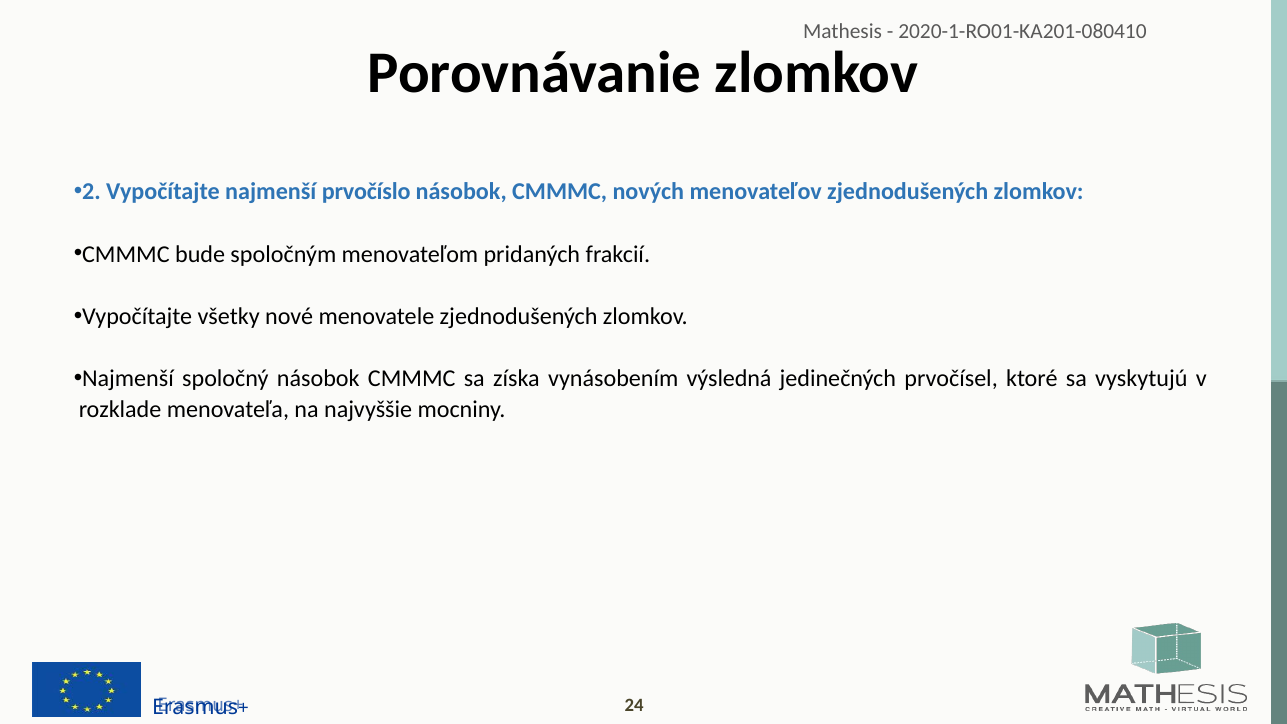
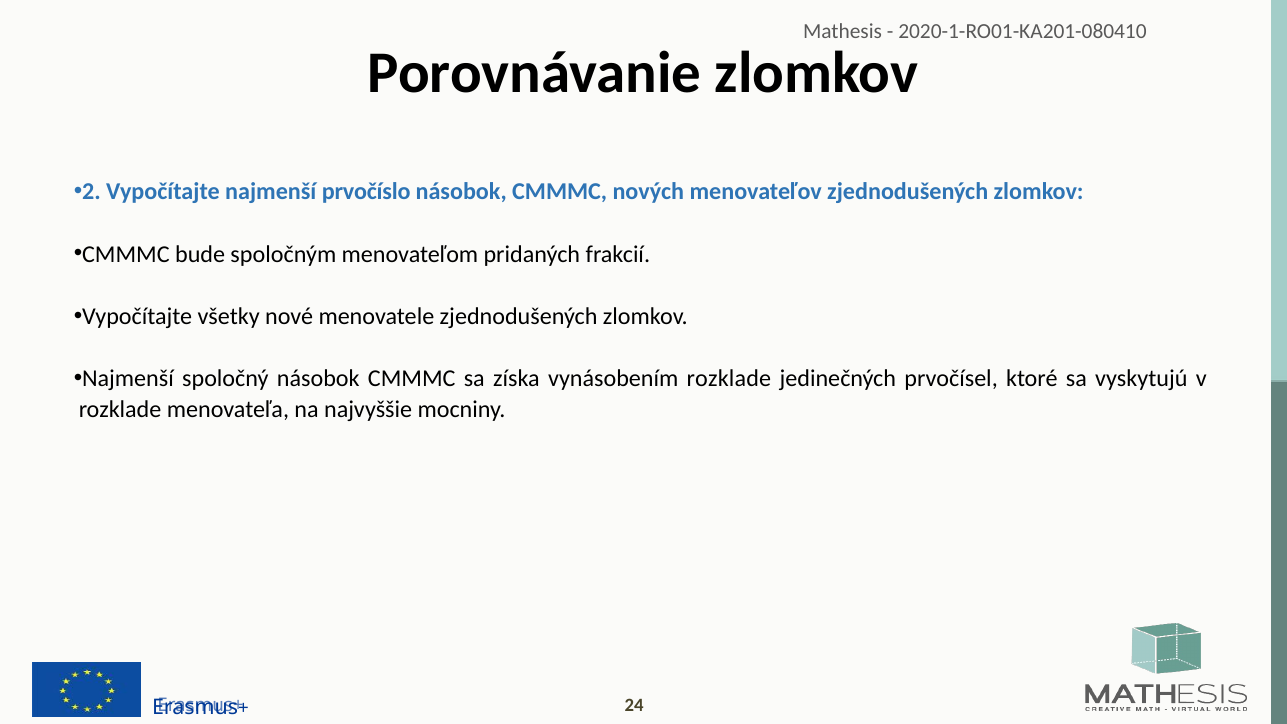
vynásobením výsledná: výsledná -> rozklade (729, 379)
